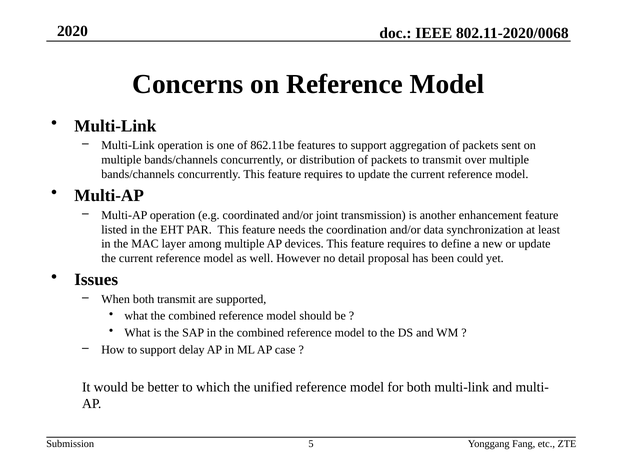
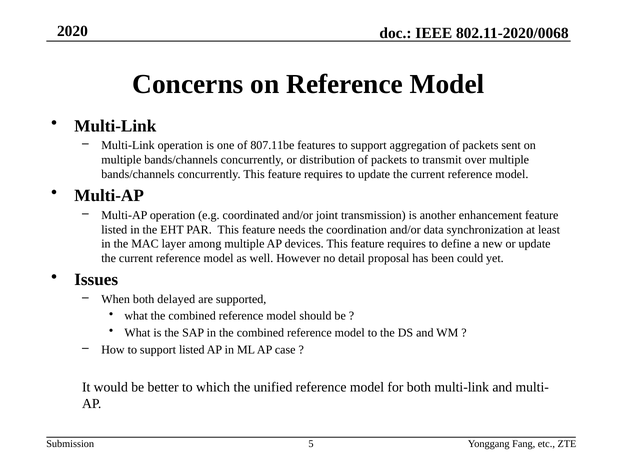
862.11be: 862.11be -> 807.11be (272, 145)
both transmit: transmit -> delayed (176, 299)
support delay: delay -> listed (192, 349)
